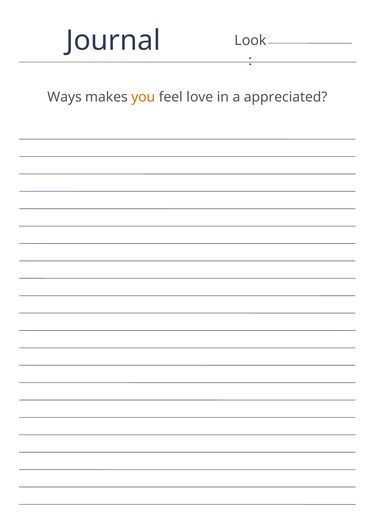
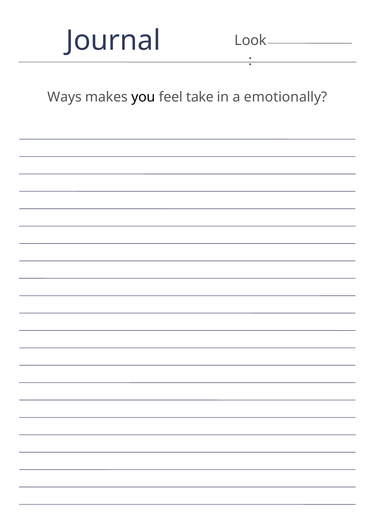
you colour: orange -> black (143, 97)
love: love -> take (200, 97)
appreciated: appreciated -> emotionally (286, 97)
